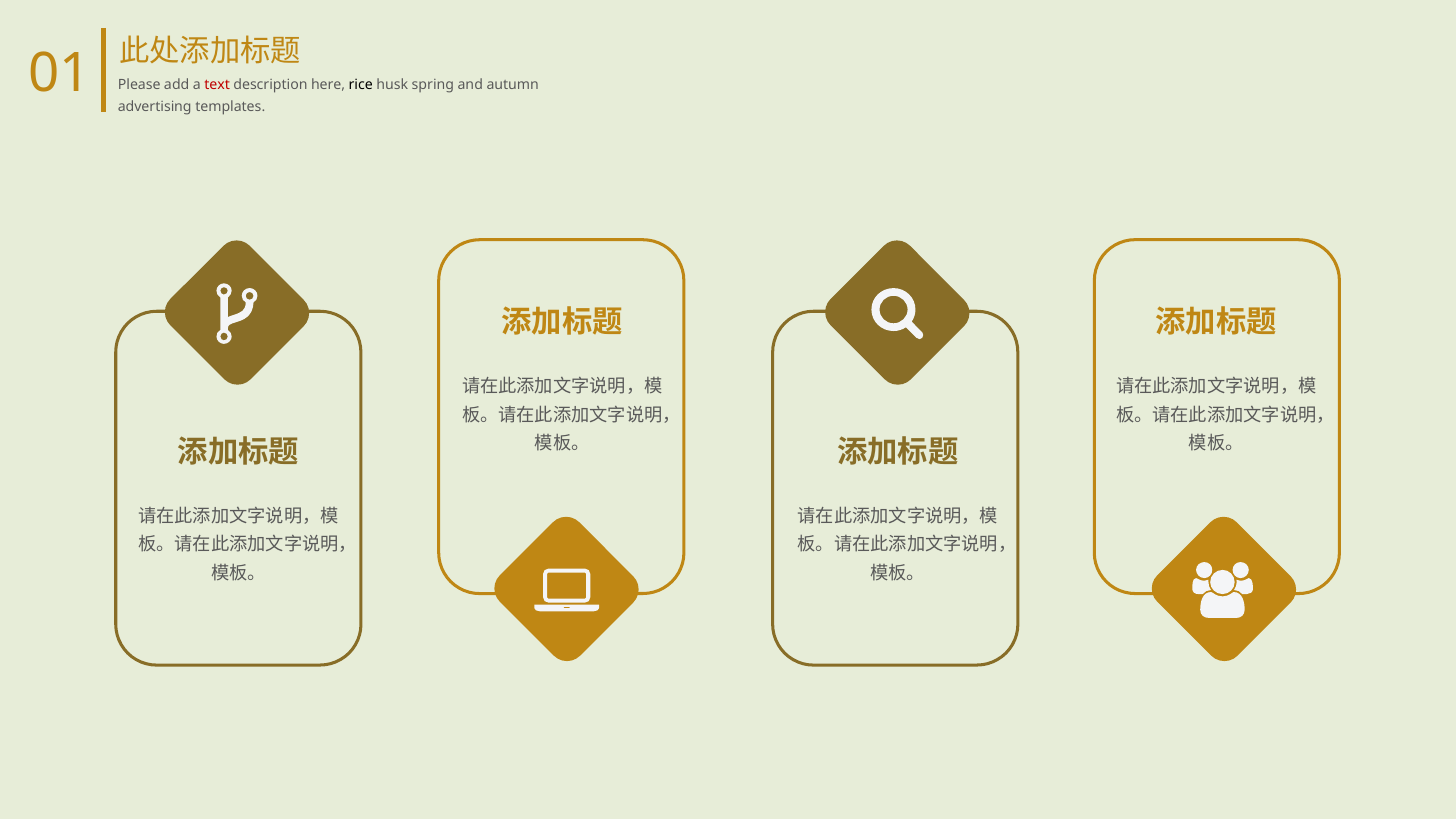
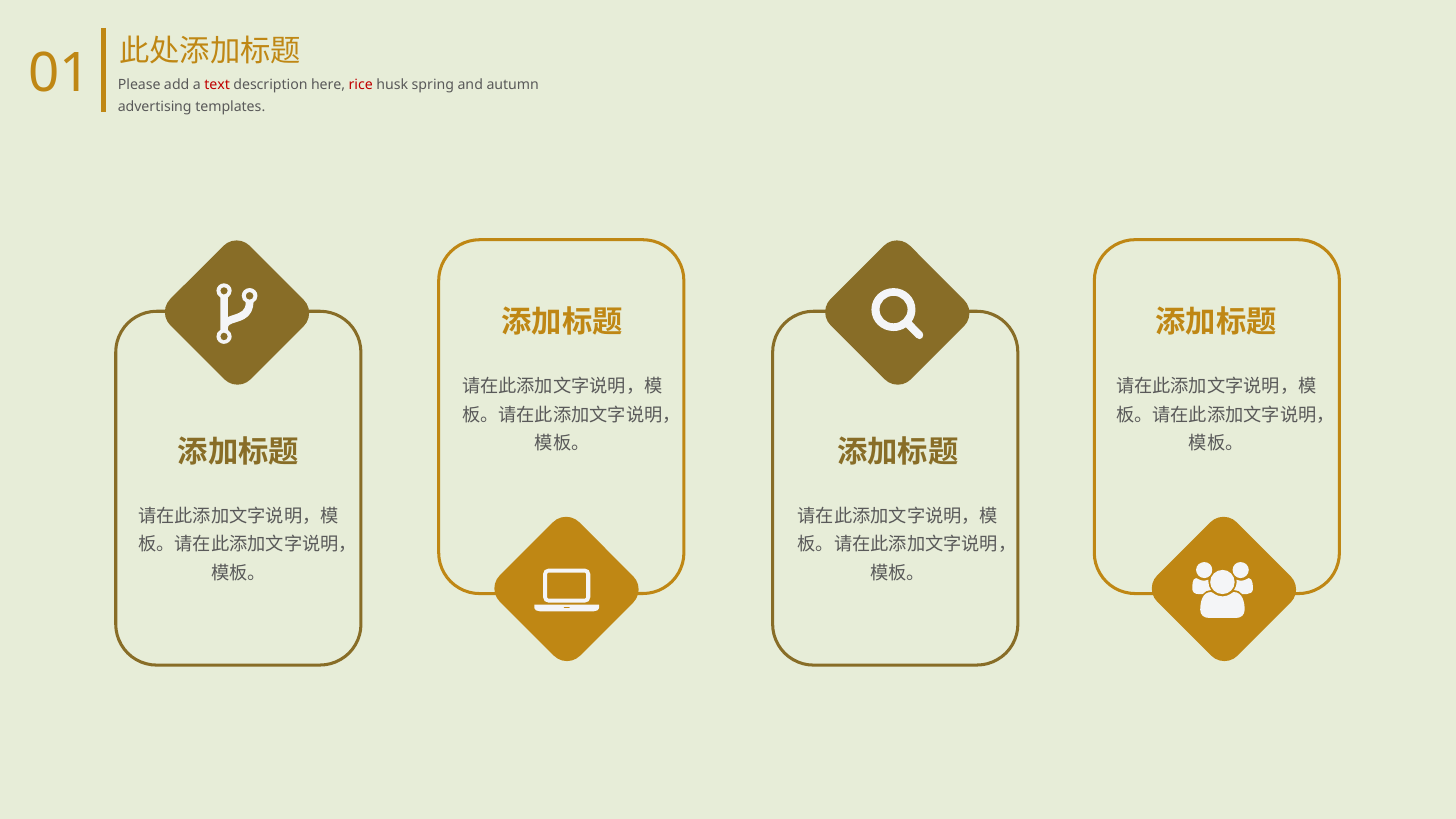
rice colour: black -> red (361, 85)
